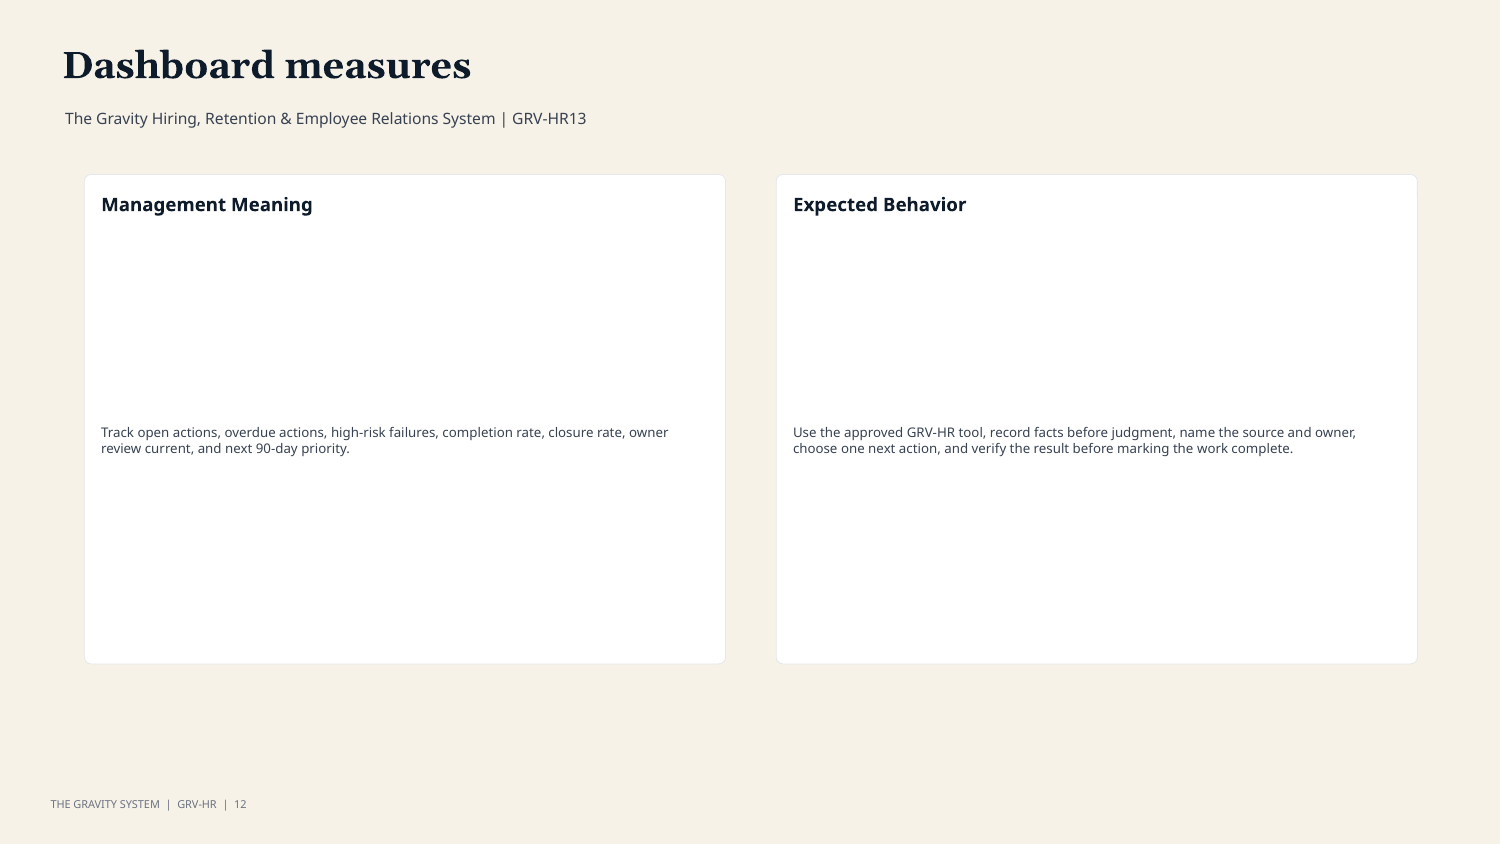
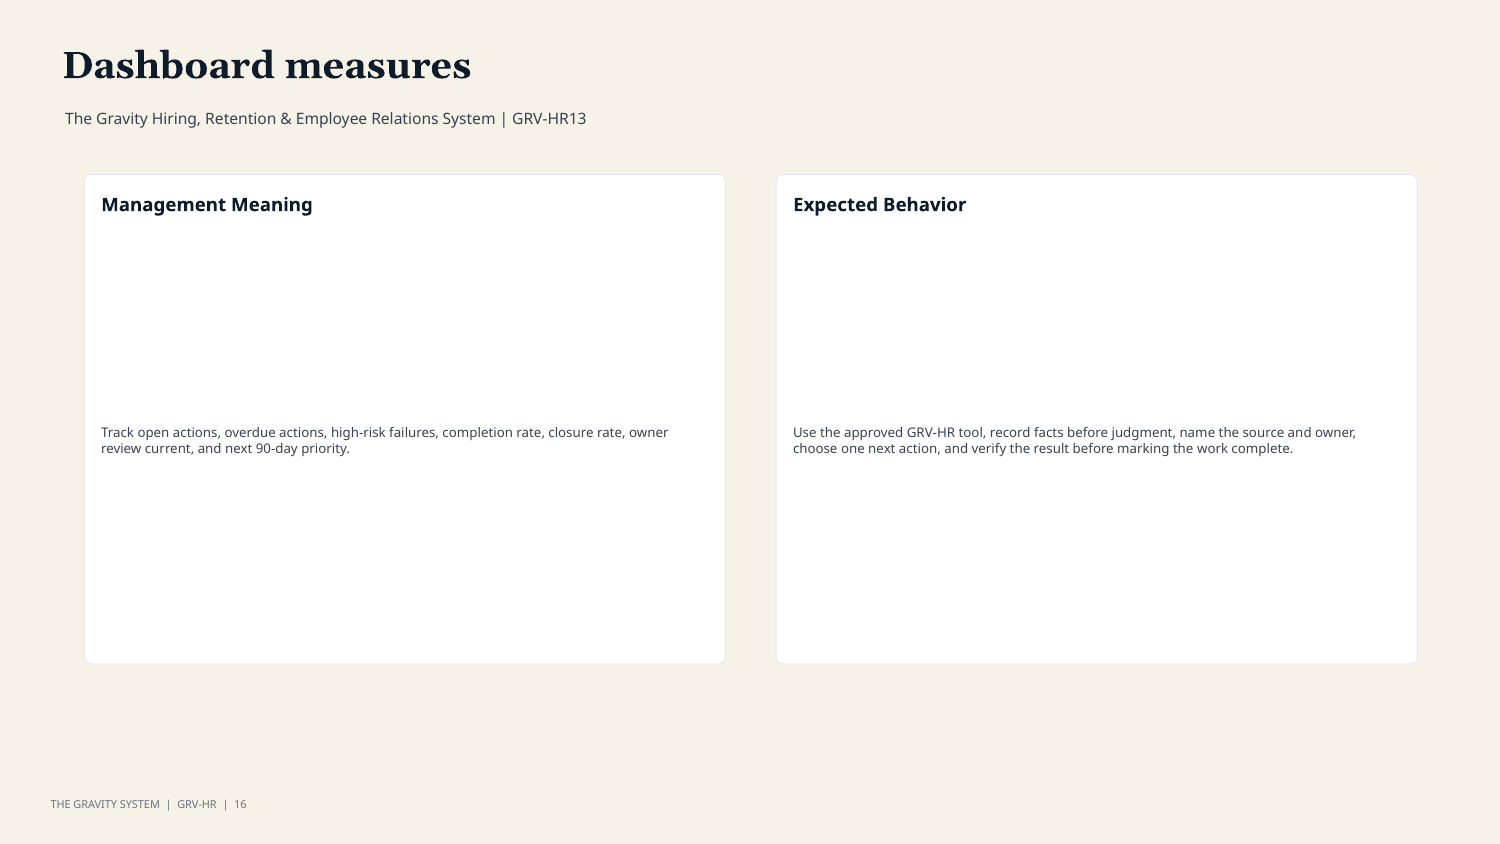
12: 12 -> 16 (240, 805)
